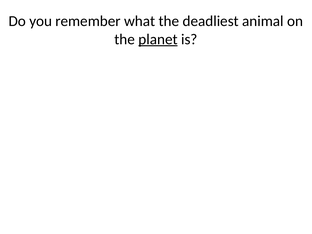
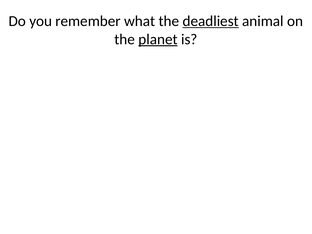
deadliest underline: none -> present (211, 21)
